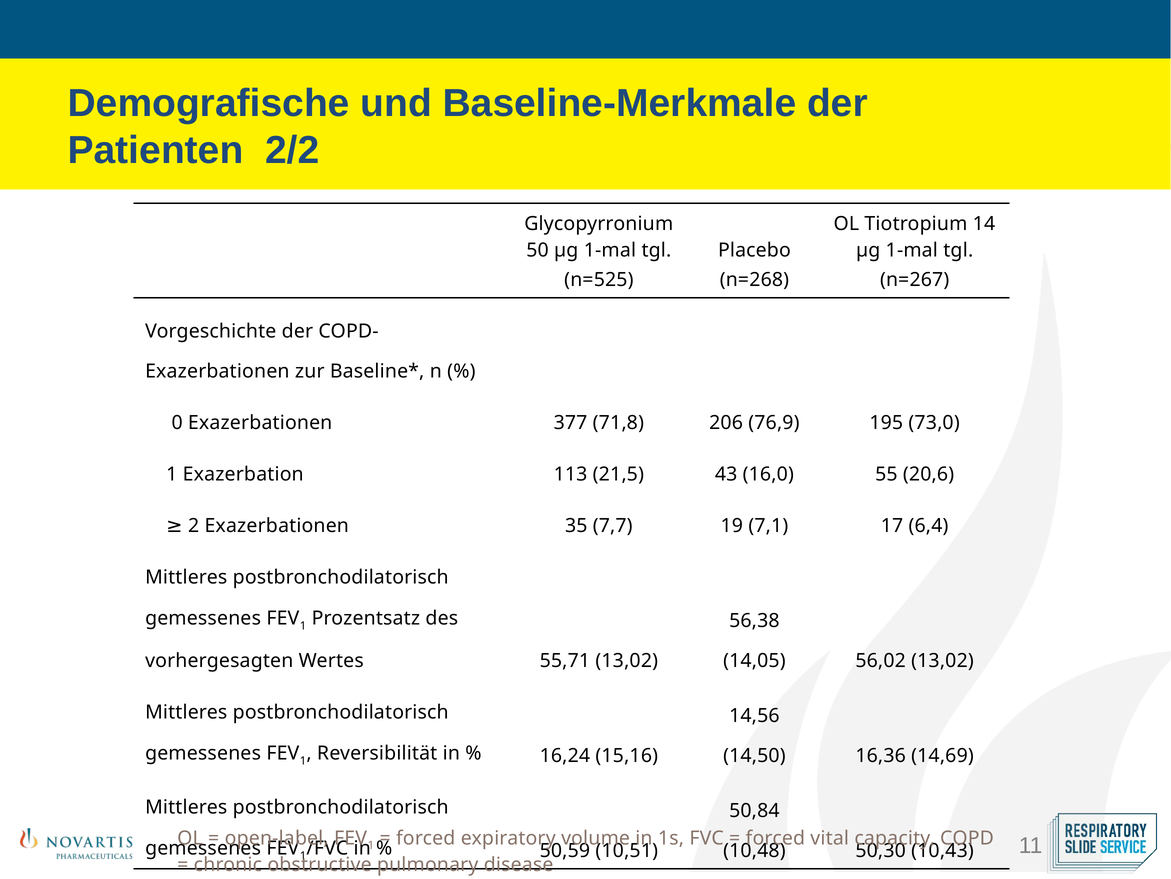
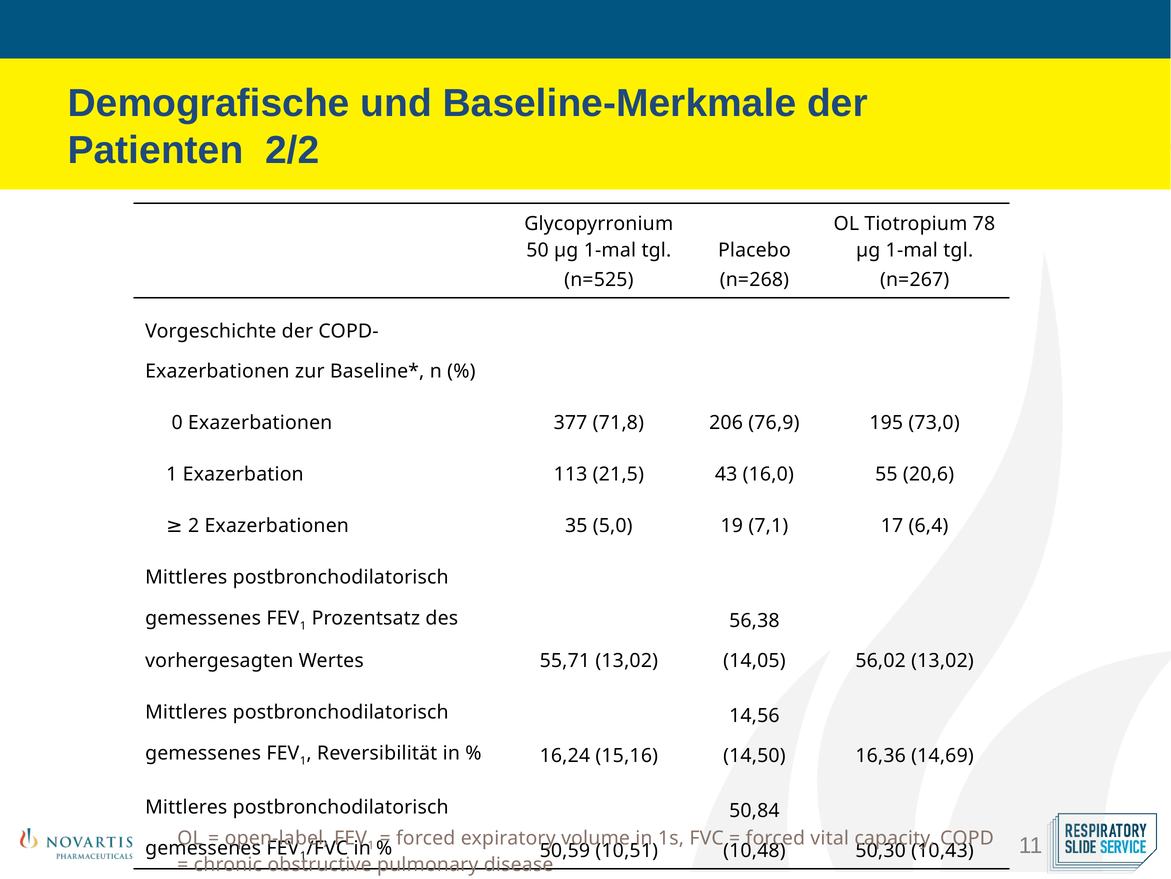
14: 14 -> 78 (984, 224)
7,7: 7,7 -> 5,0 (613, 525)
